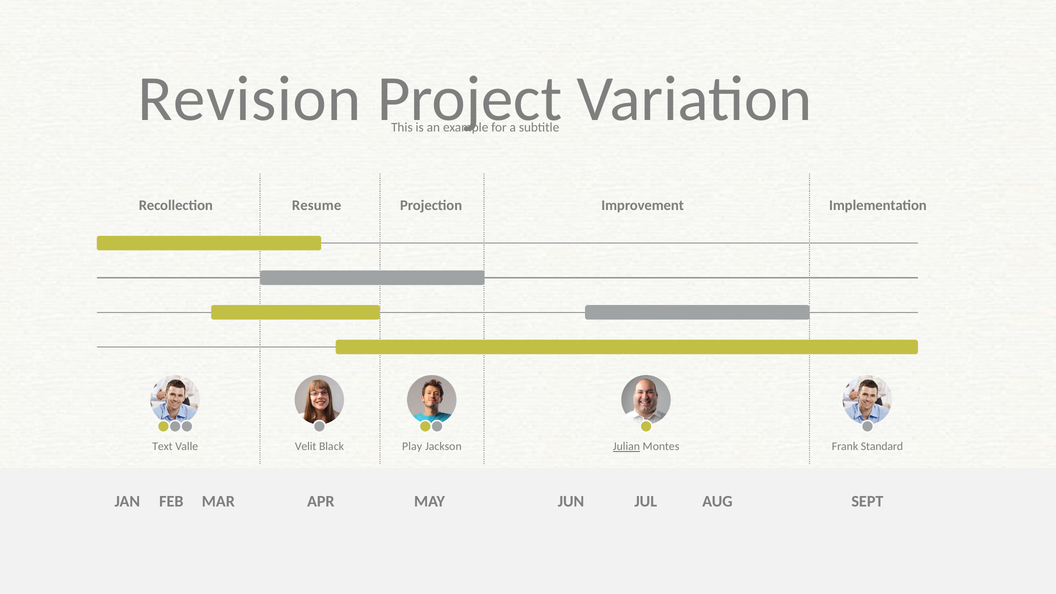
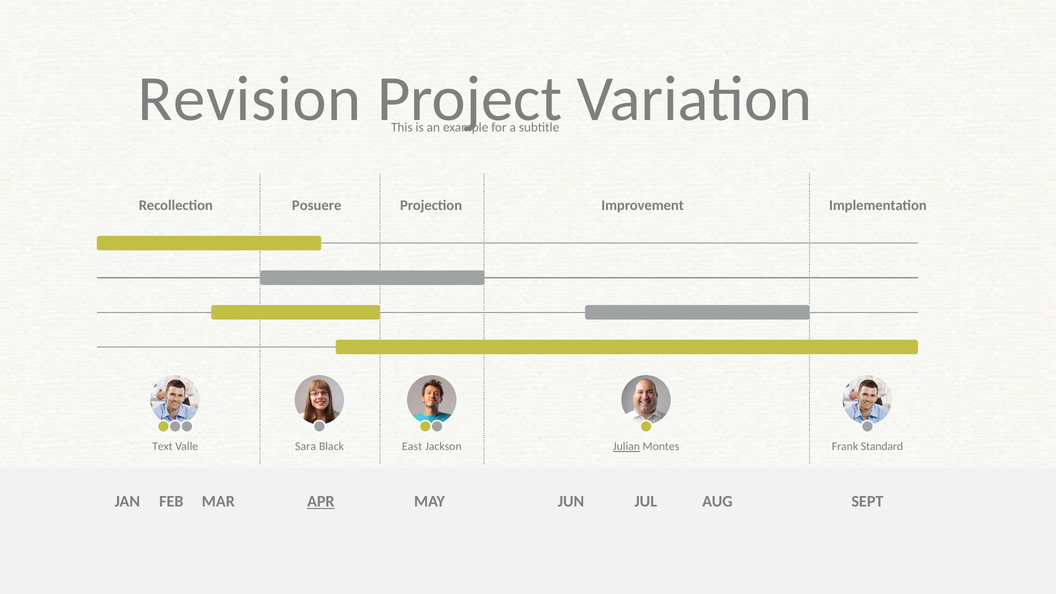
Resume: Resume -> Posuere (317, 205)
Velit: Velit -> Sara (306, 446)
Play: Play -> East (412, 446)
APR underline: none -> present (321, 502)
